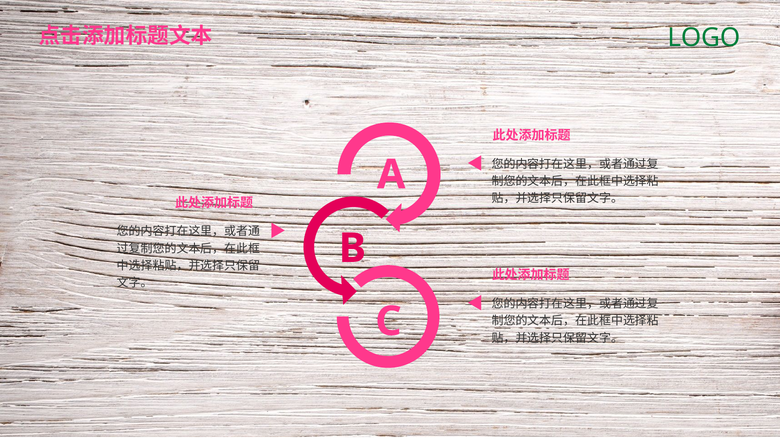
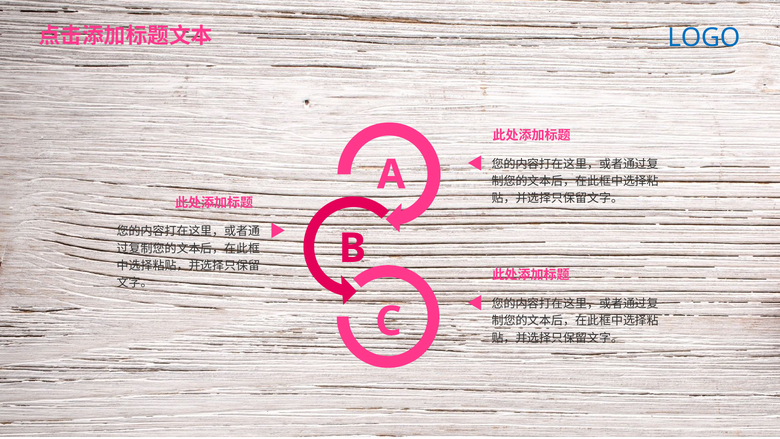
LOGO colour: green -> blue (704, 38)
